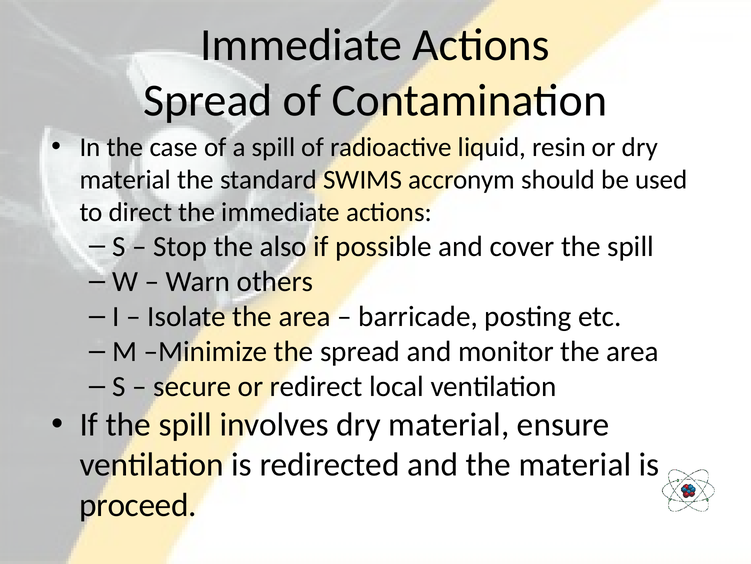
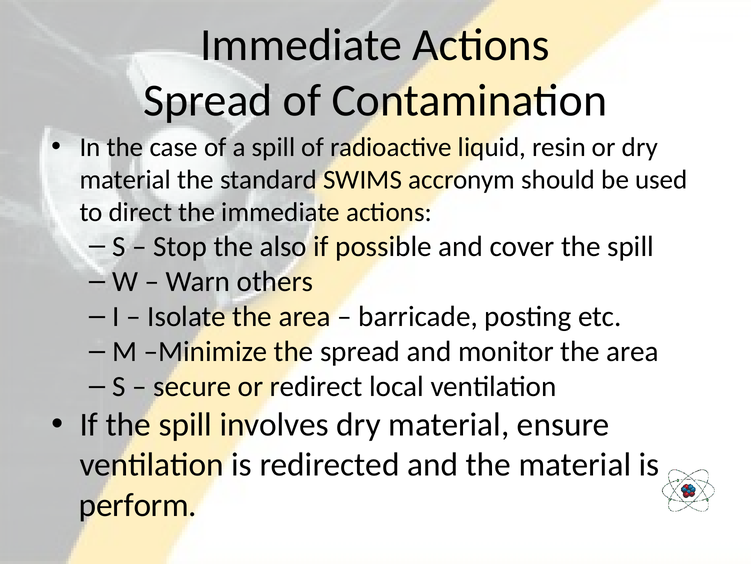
proceed: proceed -> perform (138, 504)
